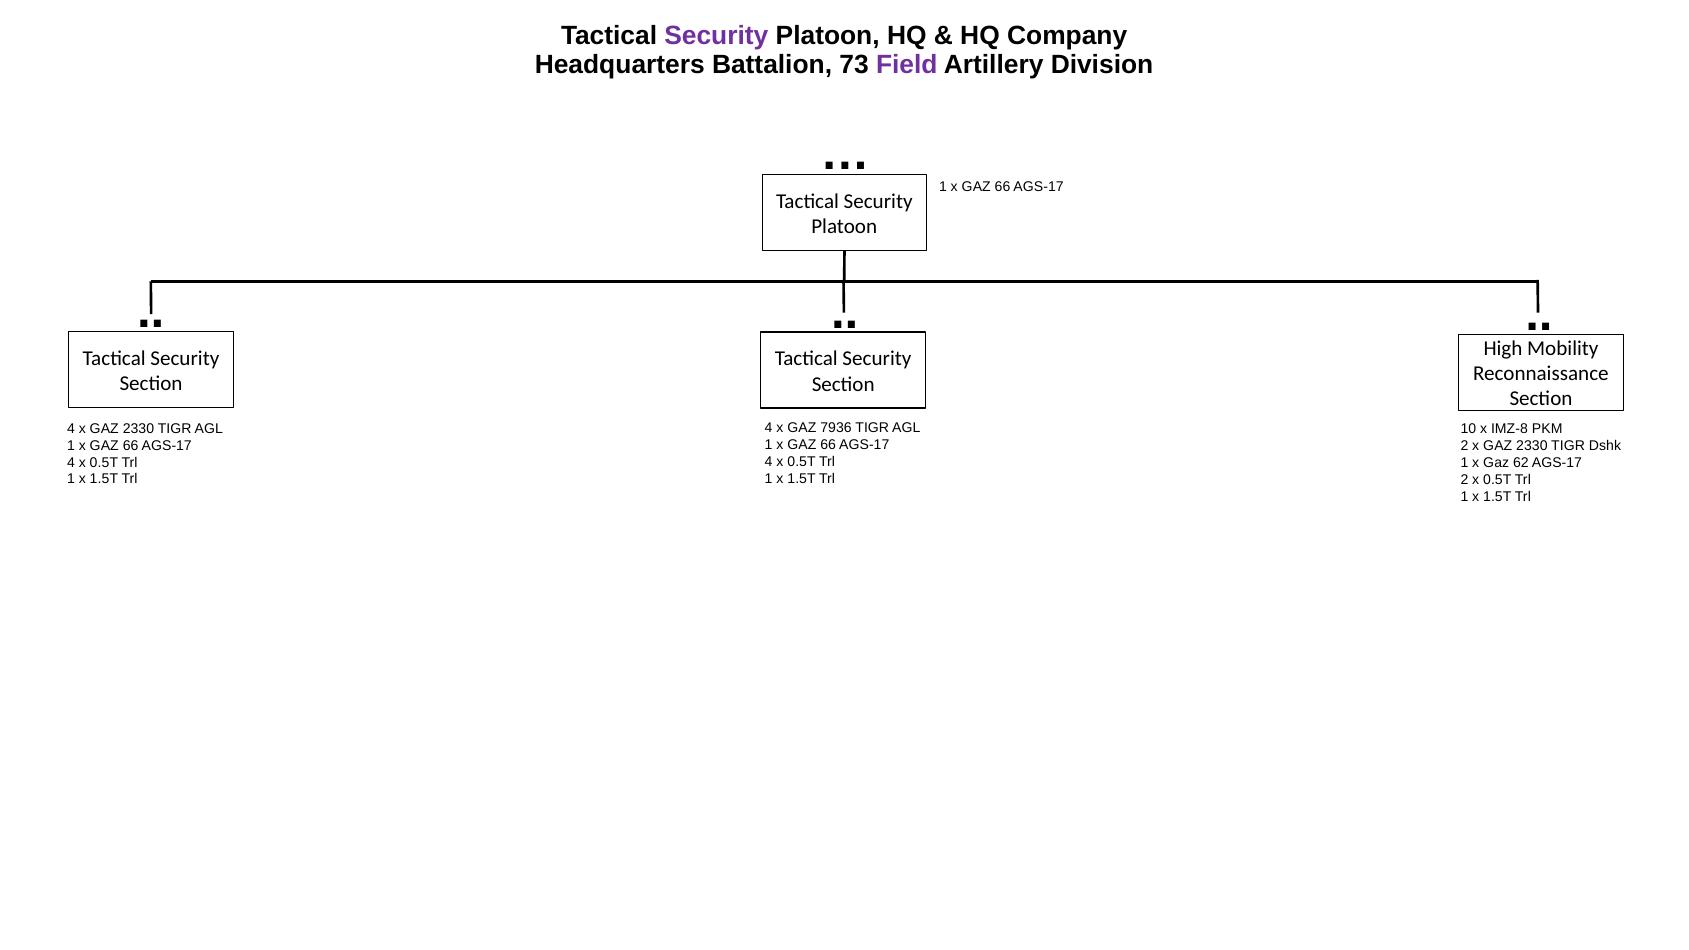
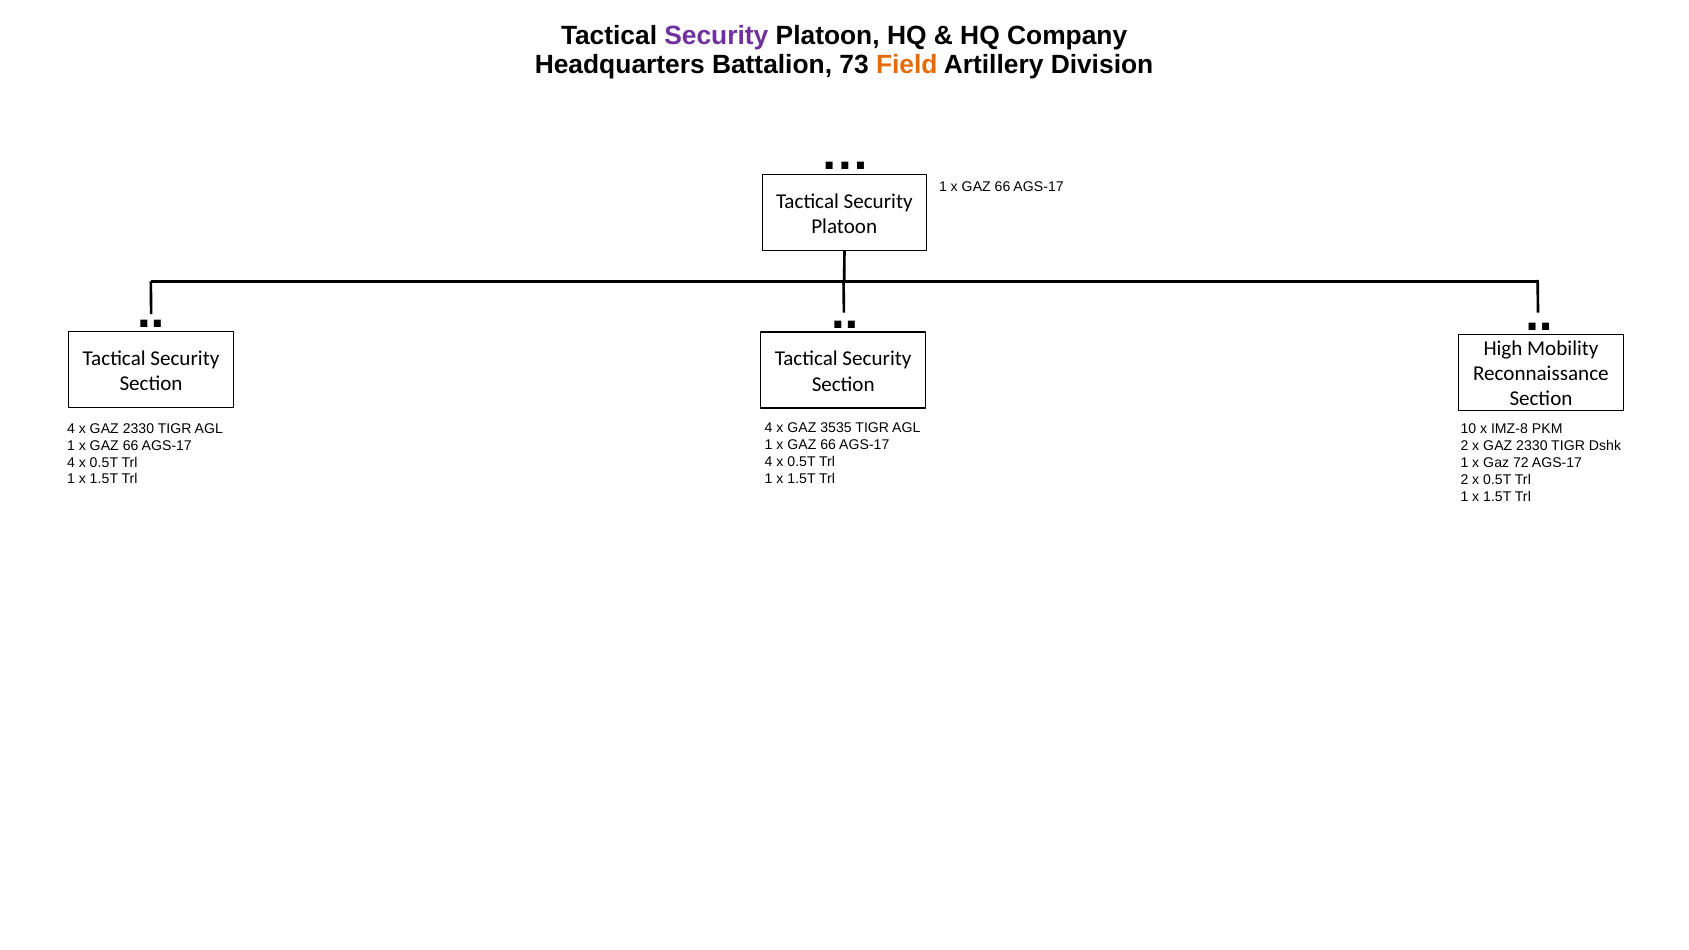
Field colour: purple -> orange (907, 65)
7936: 7936 -> 3535 (836, 428)
62: 62 -> 72 (1521, 463)
